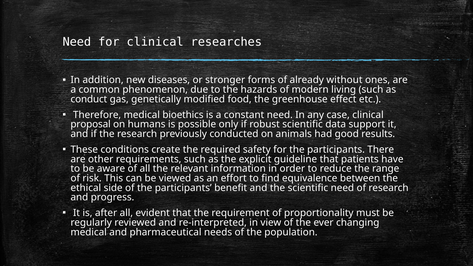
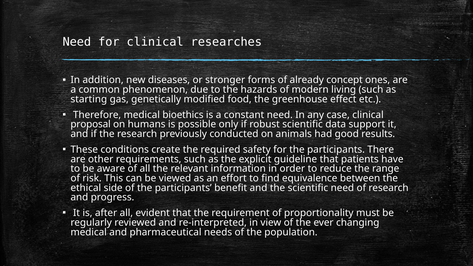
without: without -> concept (345, 80)
conduct: conduct -> starting (89, 99)
